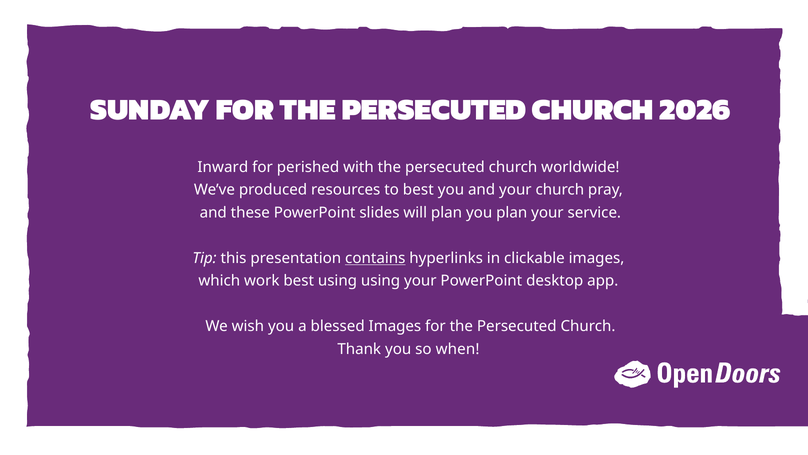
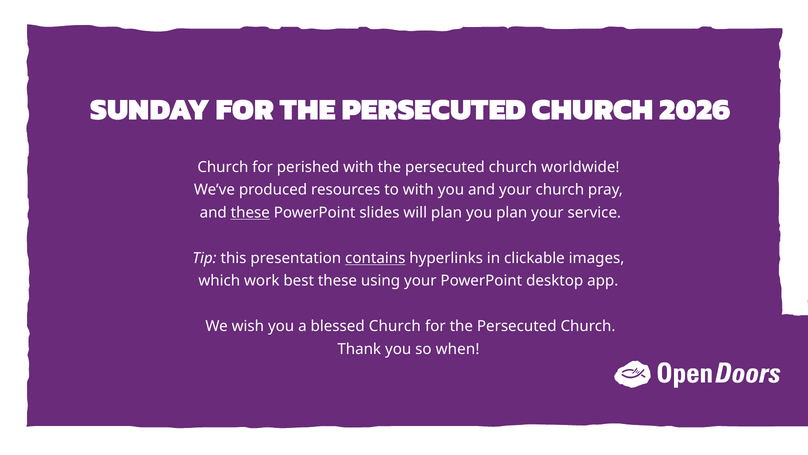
Inward: Inward -> Church (223, 167)
to best: best -> with (418, 190)
these underline: none -> present (250, 212)
best using: using -> these (337, 281)
blessed Images: Images -> Church (395, 326)
